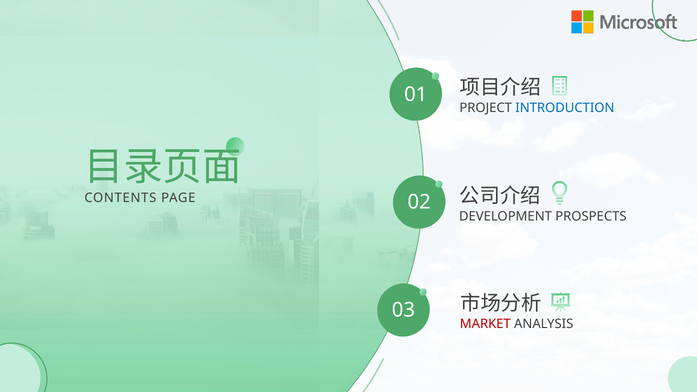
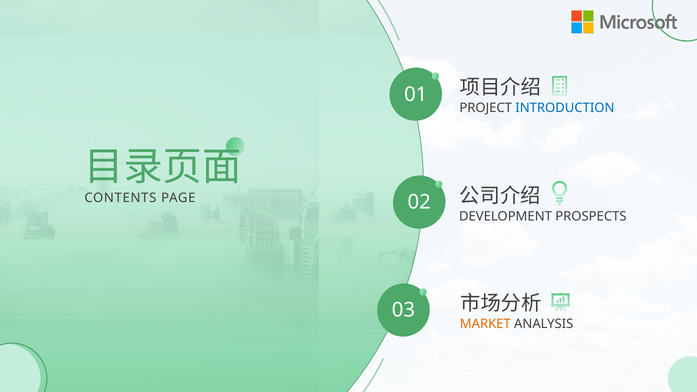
MARKET colour: red -> orange (485, 324)
